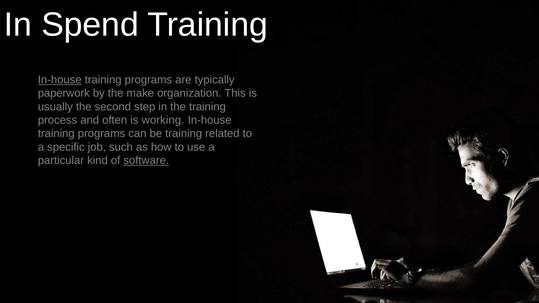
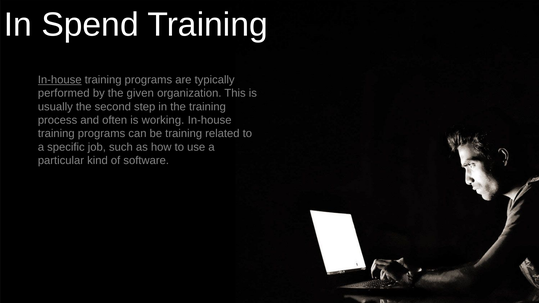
paperwork: paperwork -> performed (64, 93)
make: make -> given (140, 93)
software underline: present -> none (146, 161)
